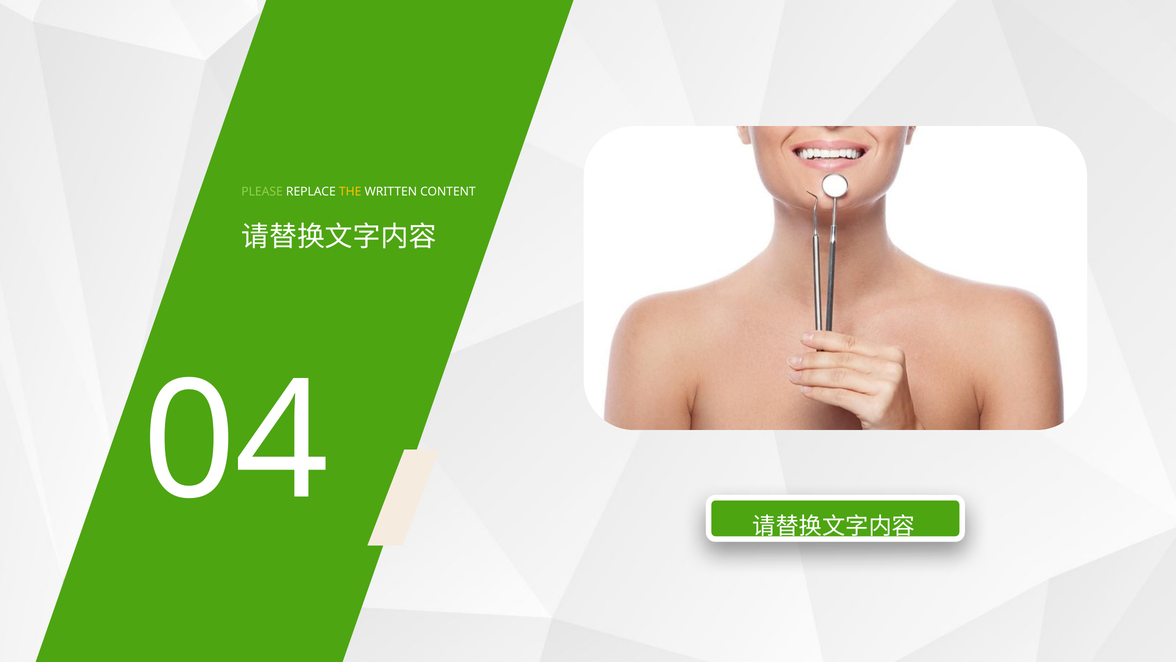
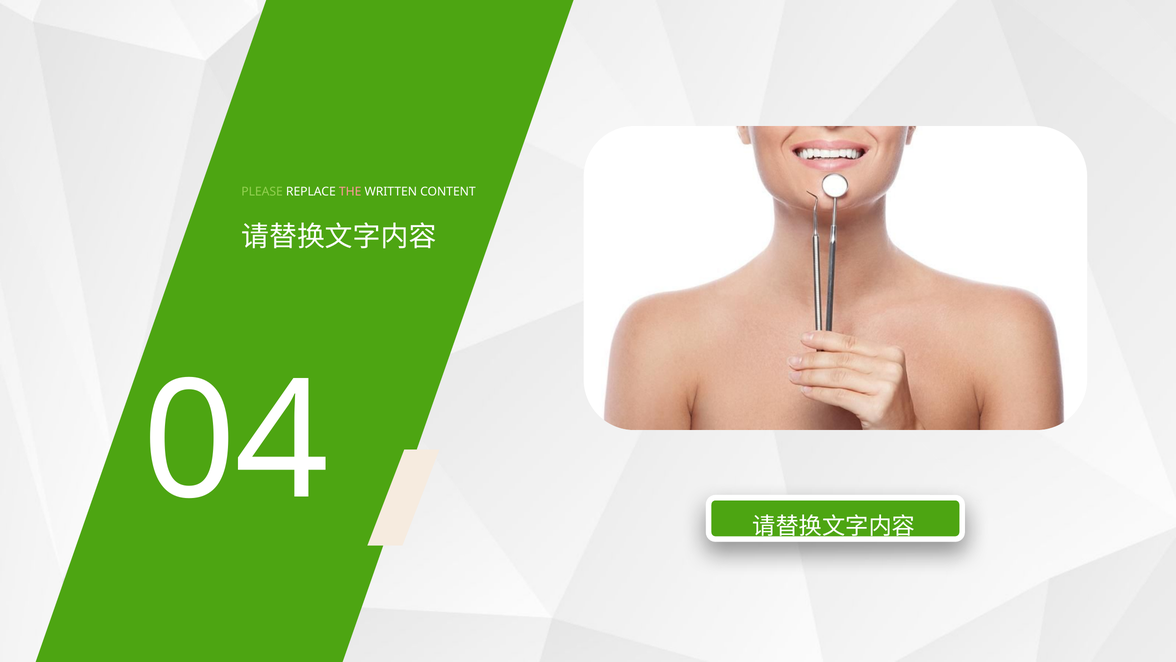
THE colour: yellow -> pink (350, 192)
